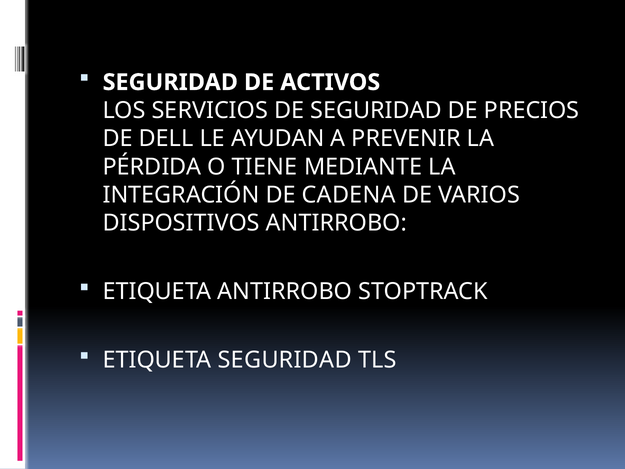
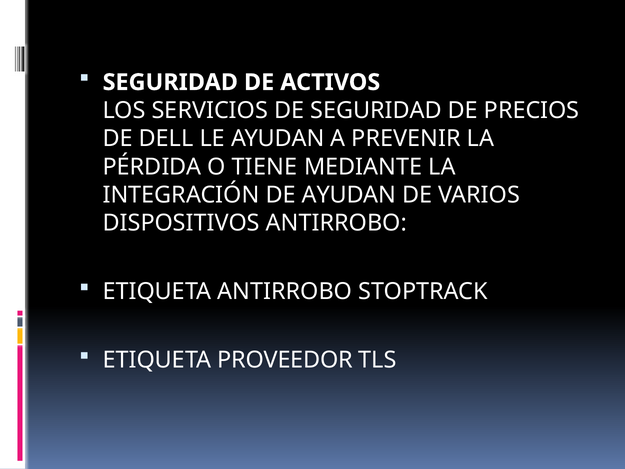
DE CADENA: CADENA -> AYUDAN (349, 195)
ETIQUETA SEGURIDAD: SEGURIDAD -> PROVEEDOR (285, 360)
